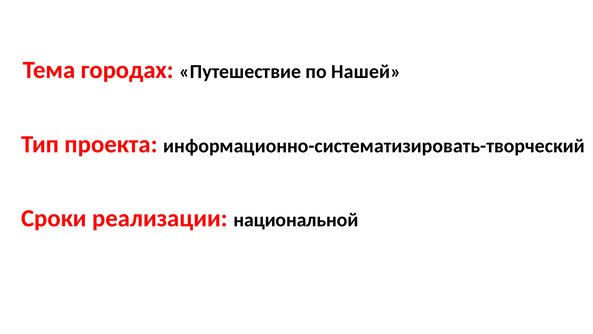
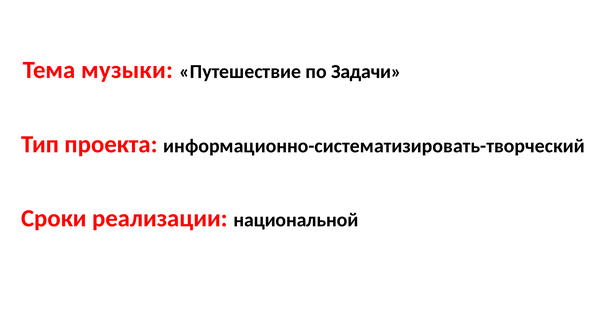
городах: городах -> музыки (127, 70)
Нашей: Нашей -> Задачи (366, 71)
